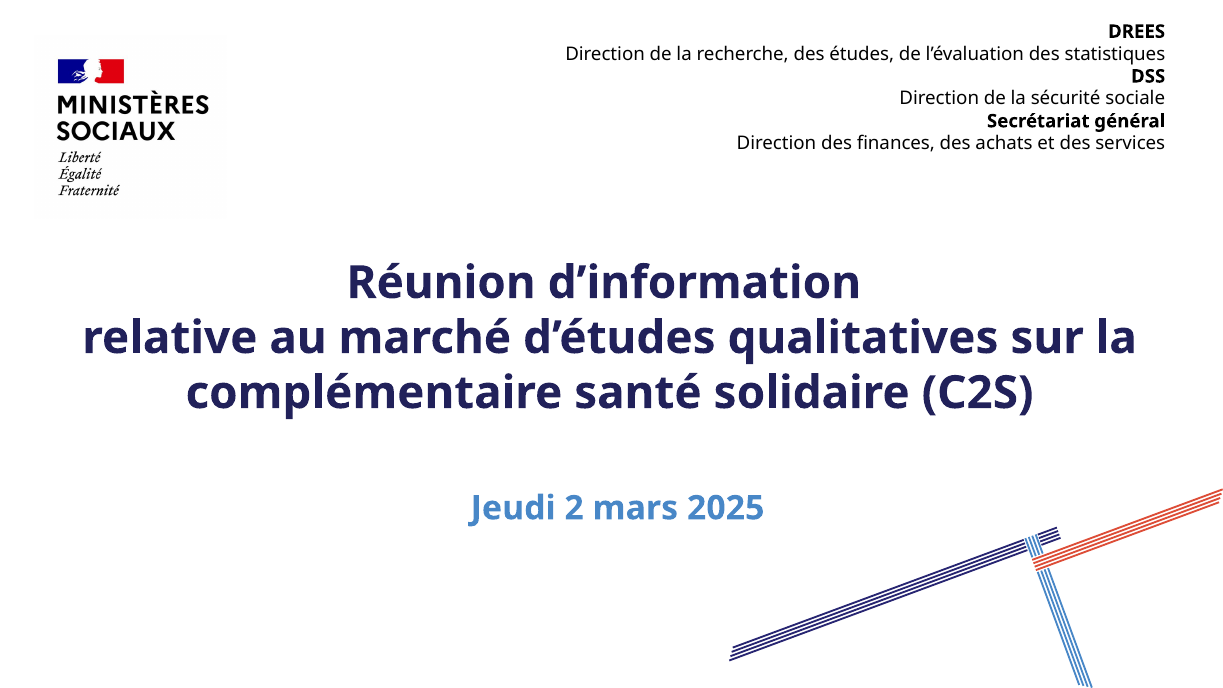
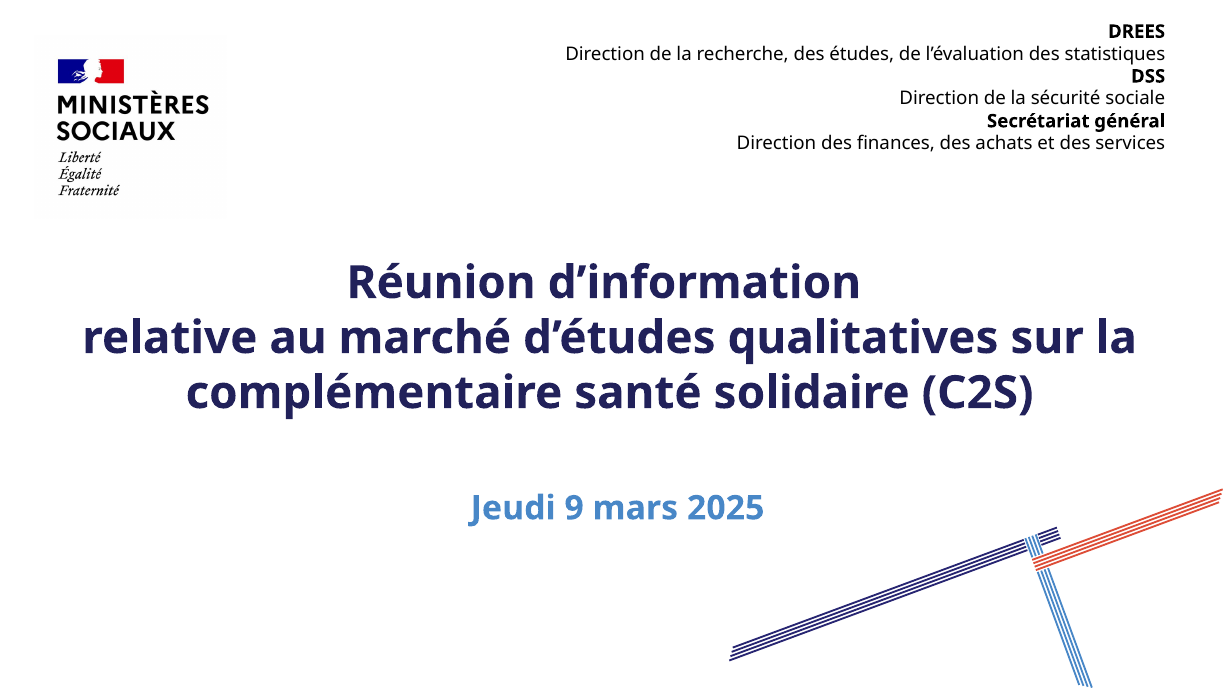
2: 2 -> 9 (574, 508)
